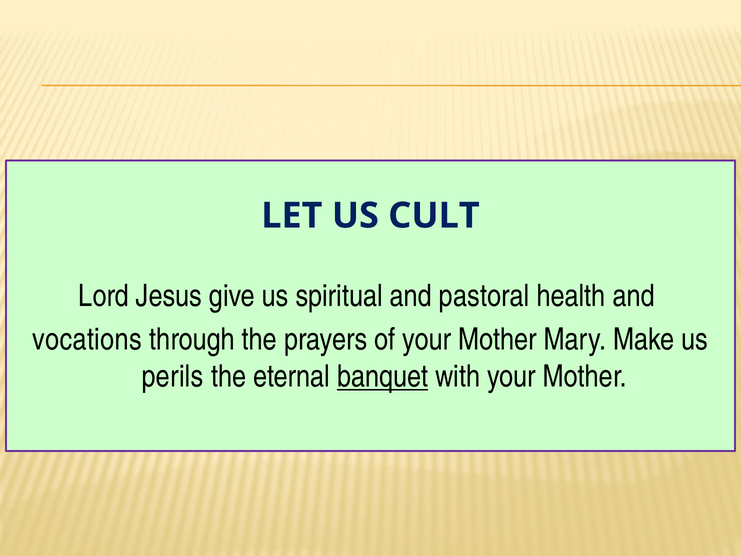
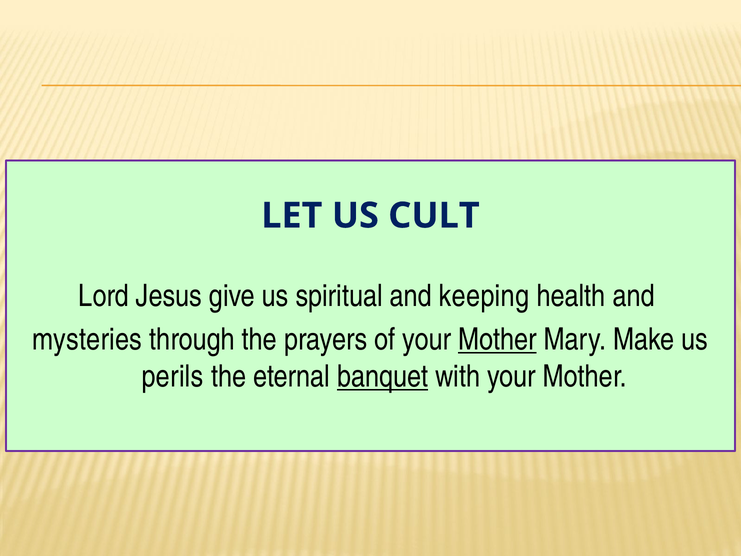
pastoral: pastoral -> keeping (484, 296)
vocations: vocations -> mysteries (87, 339)
Mother underline: none -> present (497, 339)
